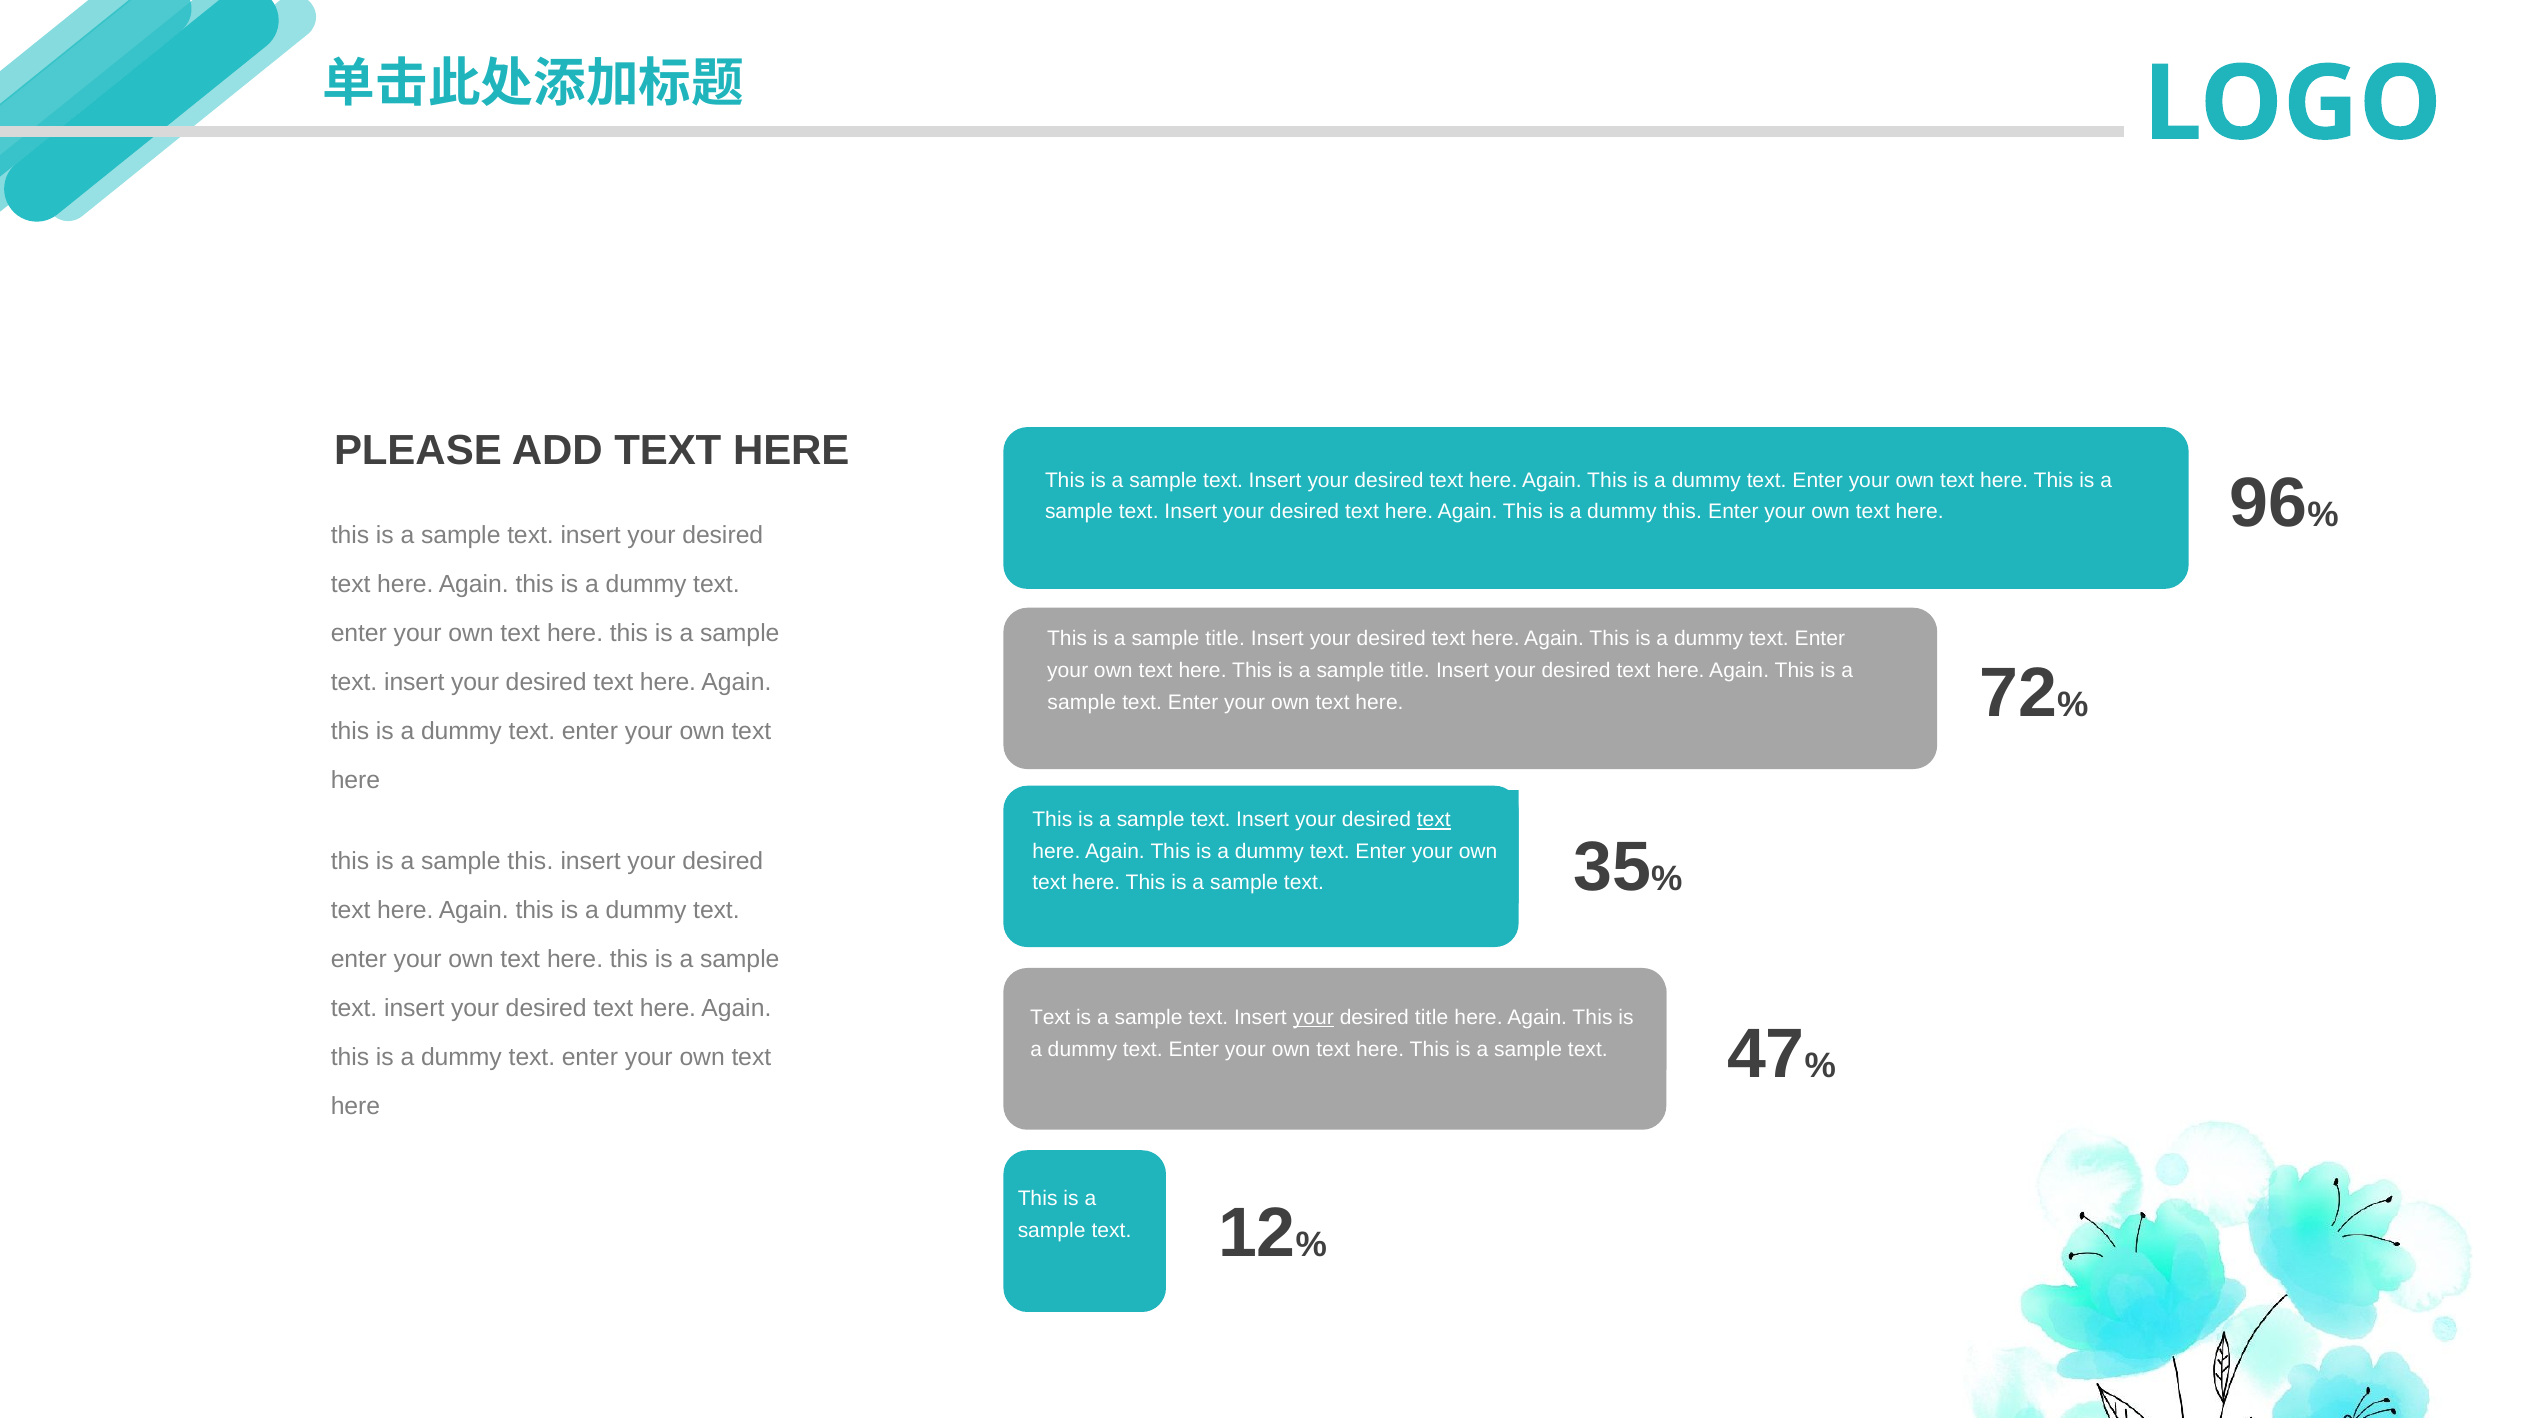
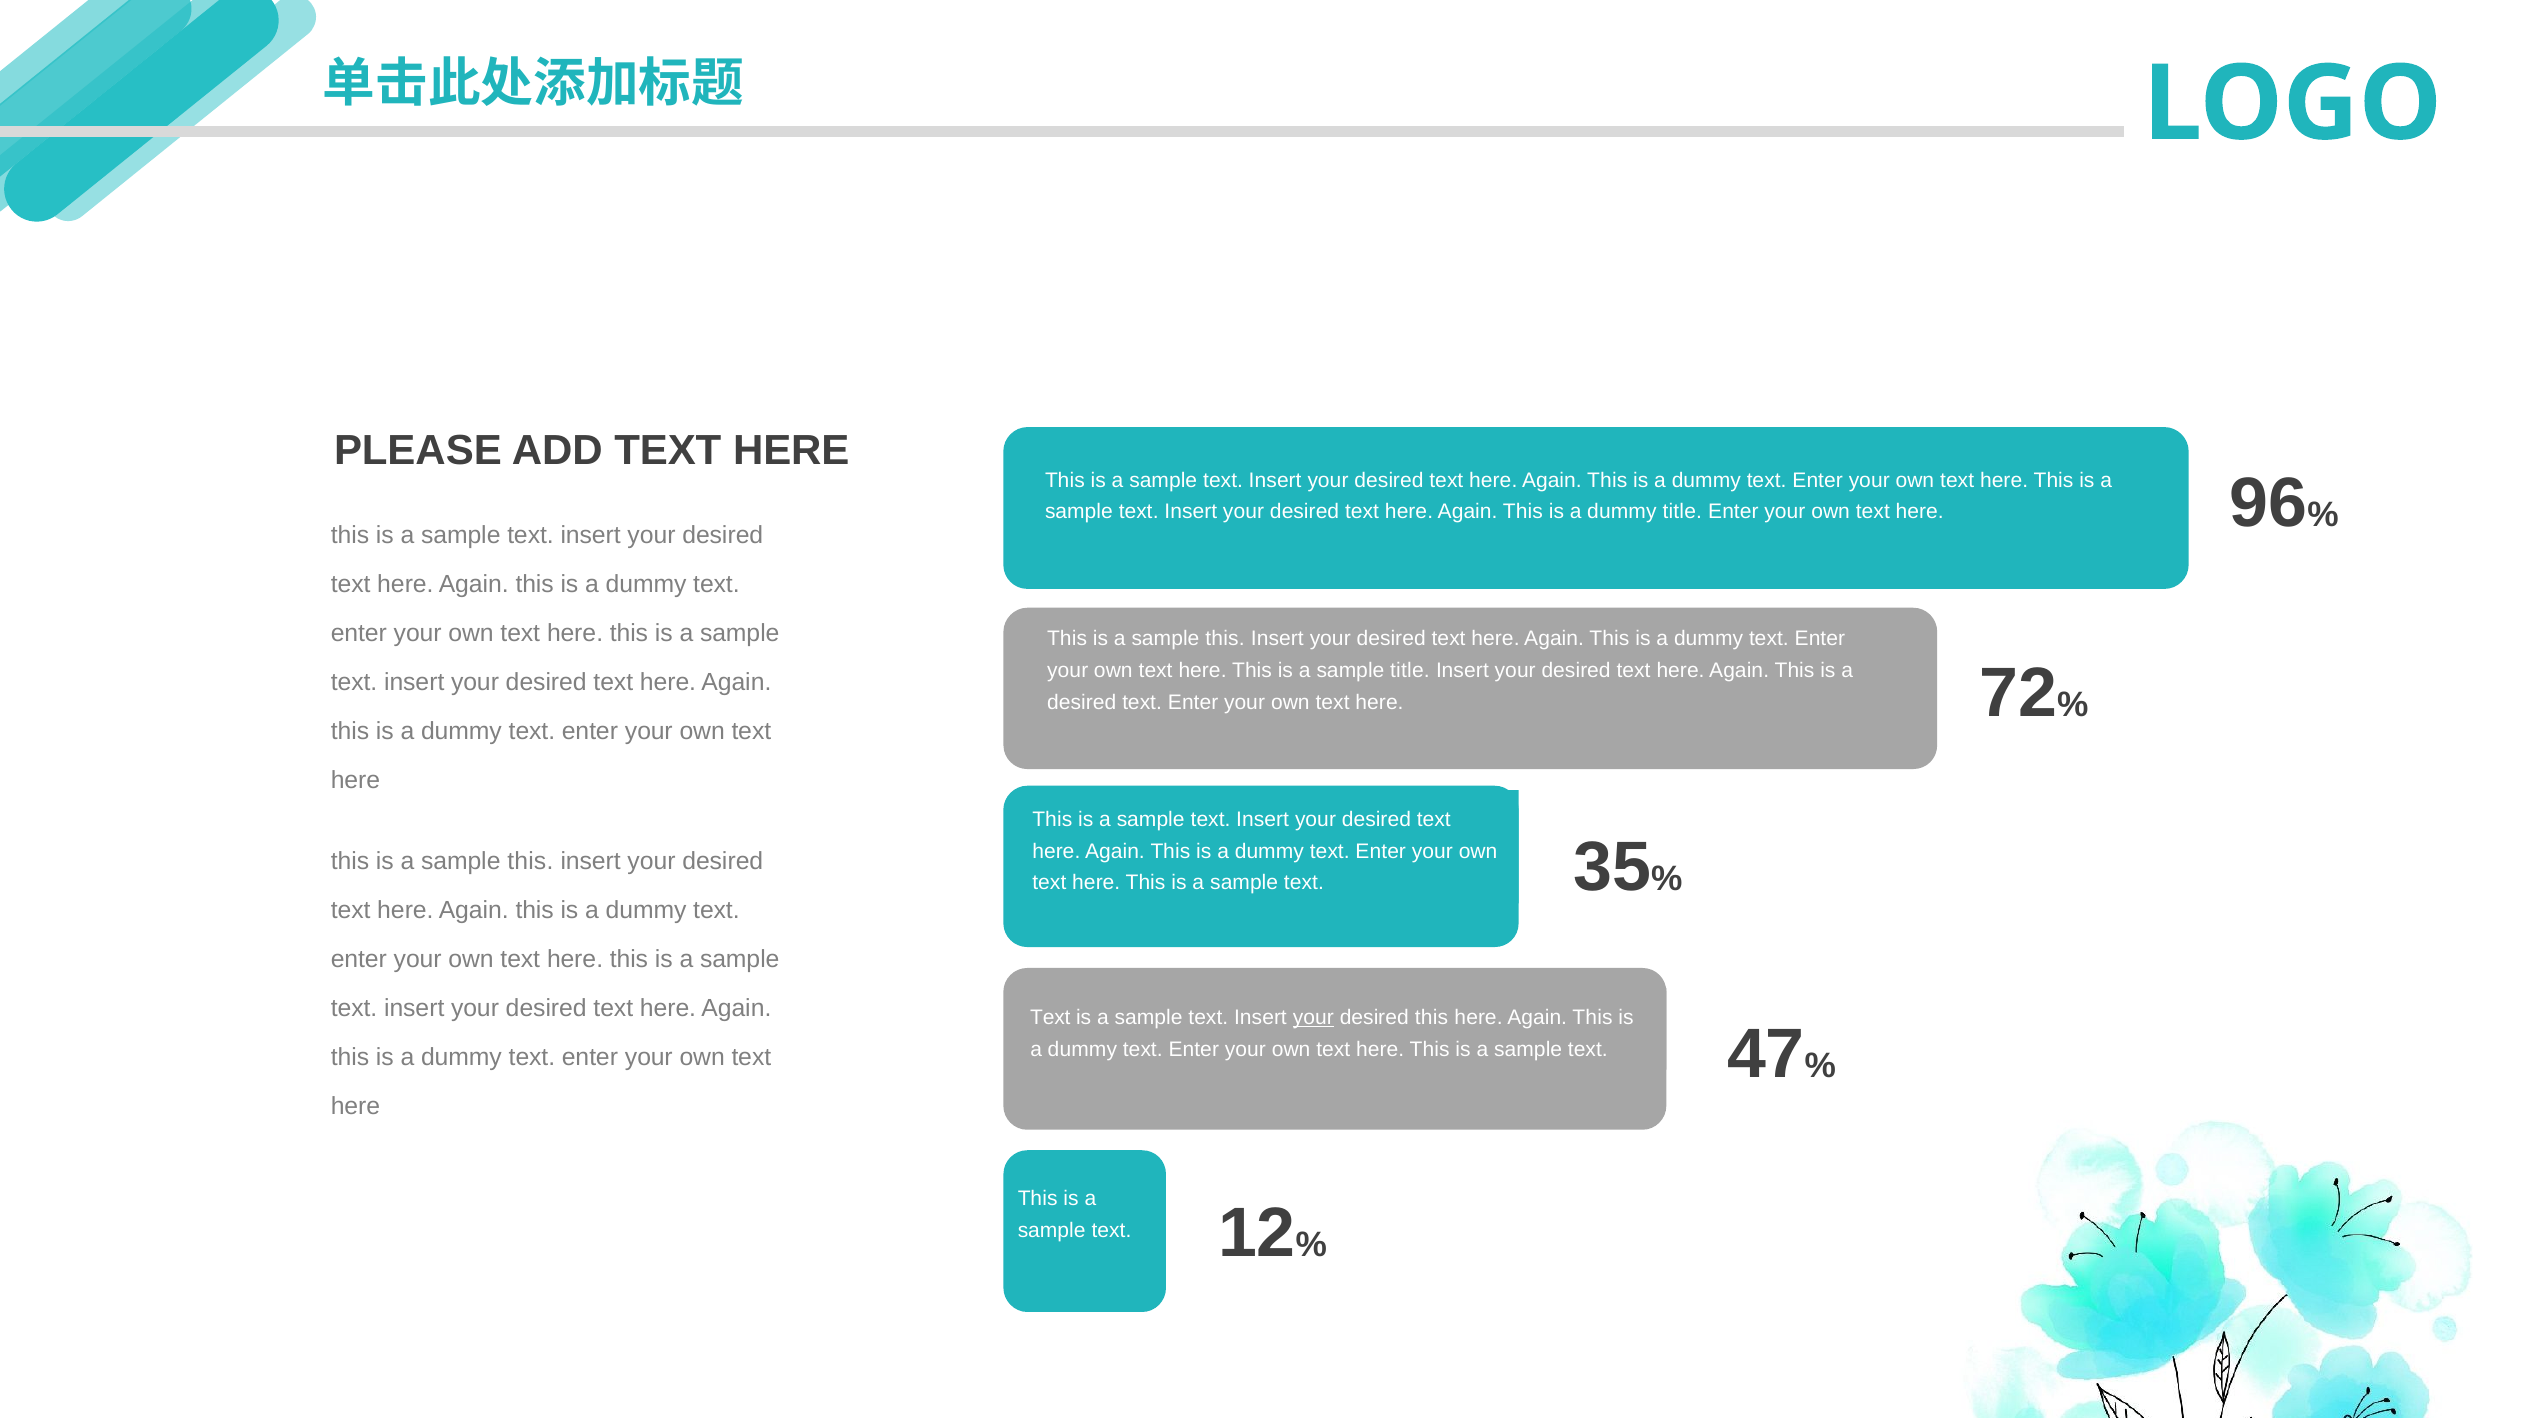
dummy this: this -> title (1682, 512)
title: title -> this (1225, 639)
sample: sample -> desired (1082, 702)
text underline: present -> none (1434, 820)
desired title: title -> this (1432, 1017)
